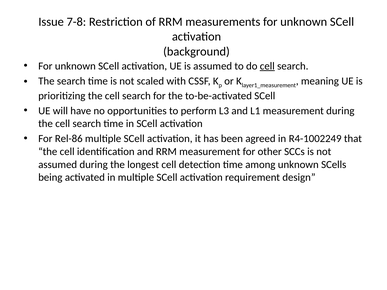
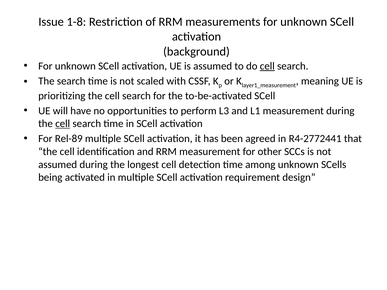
7-8: 7-8 -> 1-8 (76, 22)
cell underline: none -> present (63, 124)
Rel-86: Rel-86 -> Rel-89 (69, 139)
R4-1002249: R4-1002249 -> R4-2772441 (315, 139)
